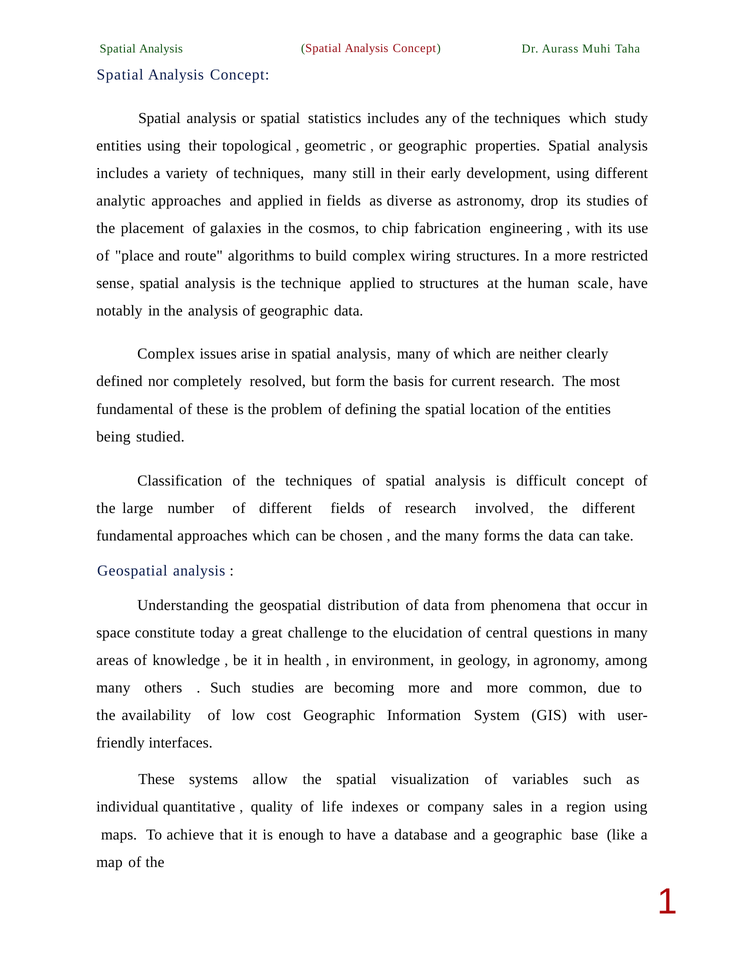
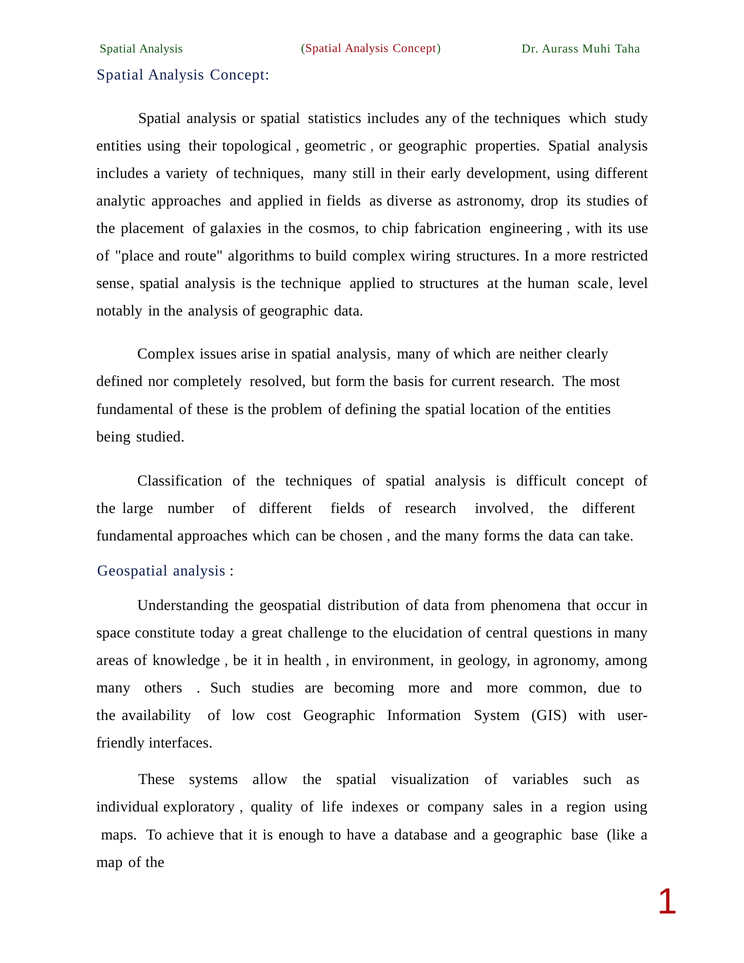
scale have: have -> level (633, 283)
quantitative: quantitative -> exploratory (199, 807)
